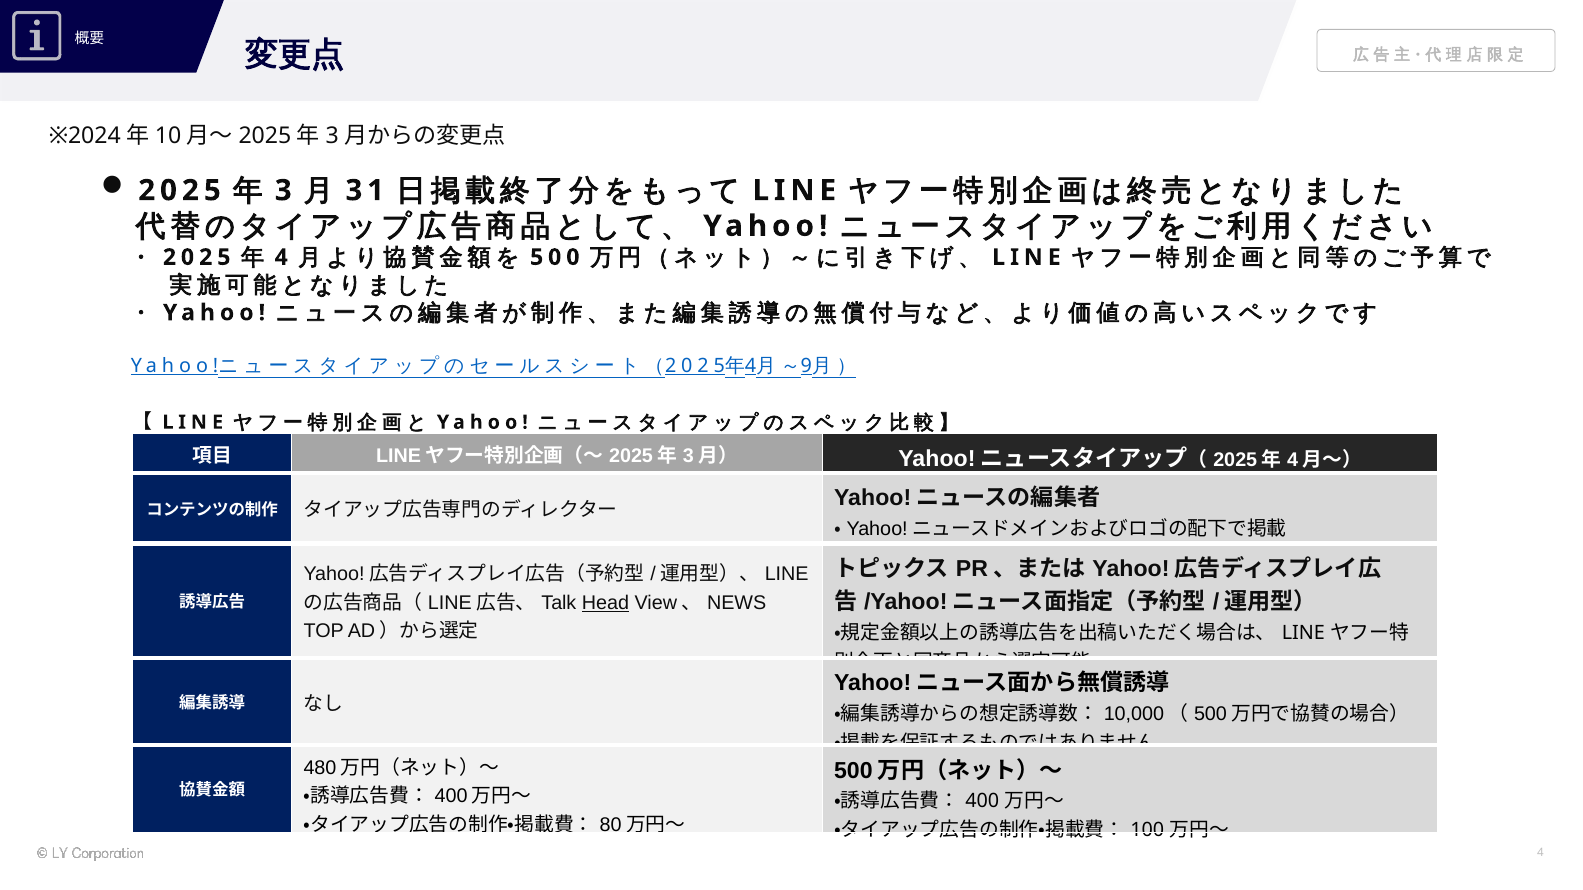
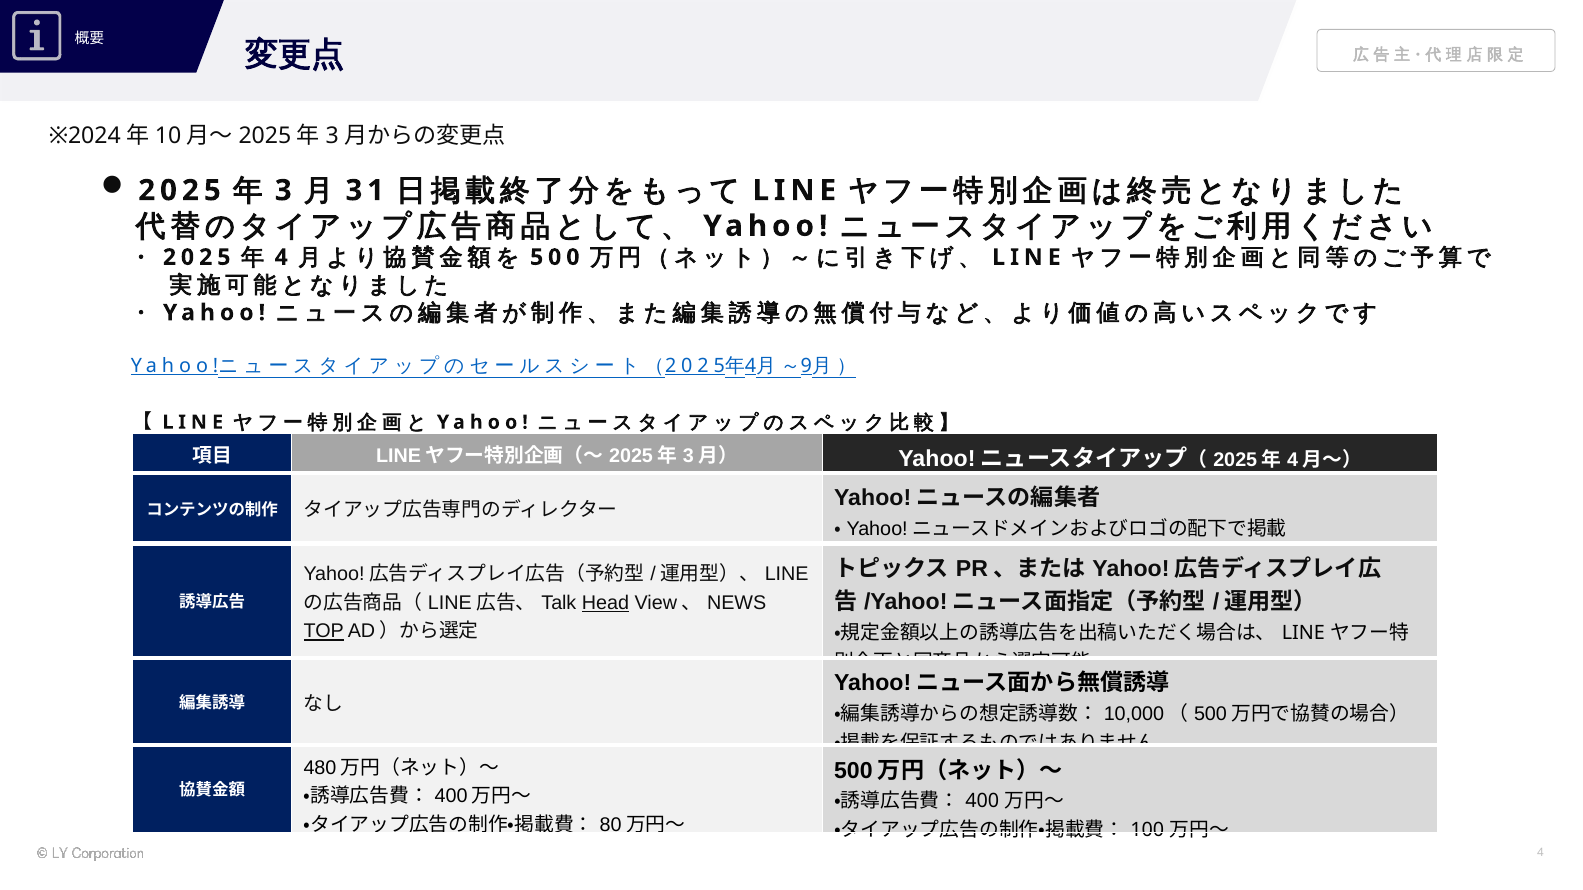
TOP underline: none -> present (324, 632)
